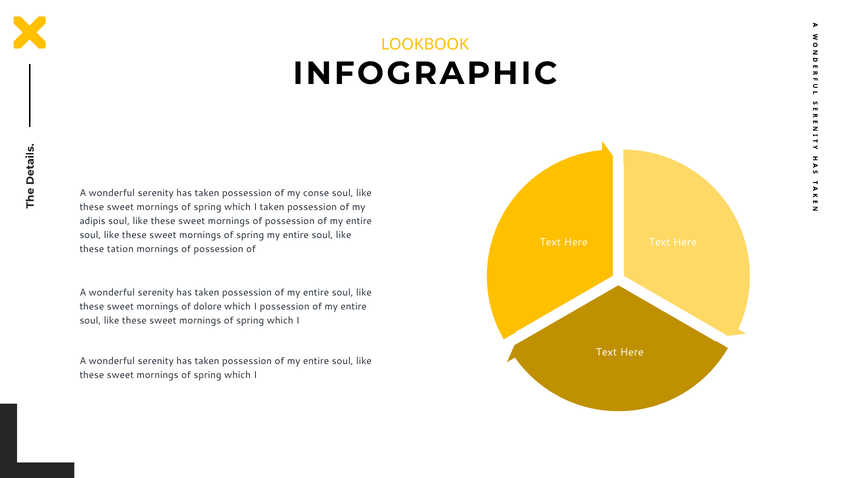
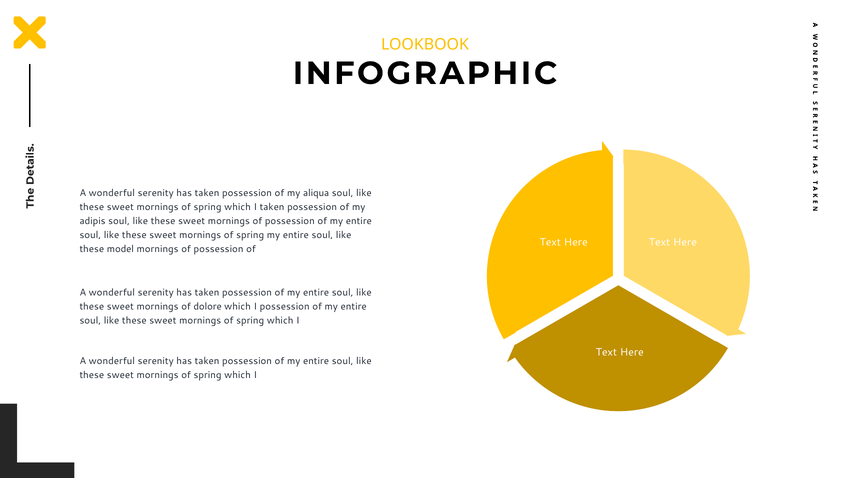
conse: conse -> aliqua (316, 193)
tation: tation -> model (120, 249)
